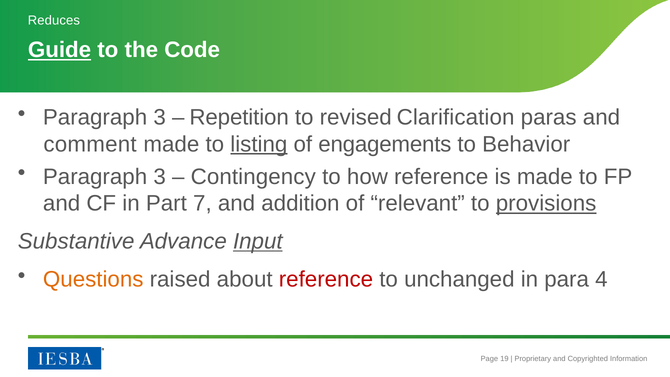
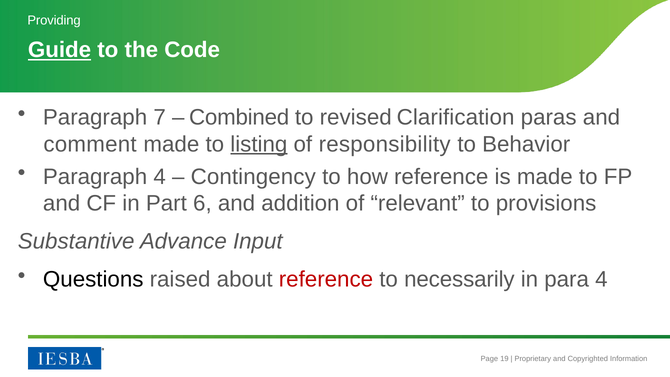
Reduces: Reduces -> Providing (54, 20)
3: 3 -> 7 (160, 117)
Repetition: Repetition -> Combined (239, 117)
engagements: engagements -> responsibility (385, 144)
3: 3 -> 4 (160, 177)
7: 7 -> 6 (202, 203)
provisions underline: present -> none (546, 203)
Input underline: present -> none (258, 241)
Questions colour: orange -> black (93, 279)
unchanged: unchanged -> necessarily (459, 279)
